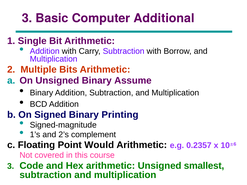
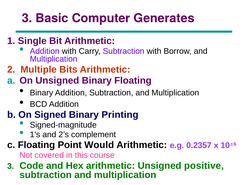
Additional: Additional -> Generates (164, 18)
Binary Assume: Assume -> Floating (133, 81)
smallest: smallest -> positive (204, 166)
